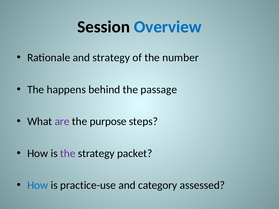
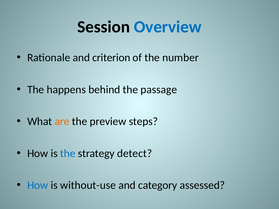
and strategy: strategy -> criterion (111, 58)
are colour: purple -> orange (62, 122)
purpose: purpose -> preview (108, 122)
the colour: purple -> blue (68, 154)
packet: packet -> detect (135, 154)
practice-use: practice-use -> without-use (88, 186)
